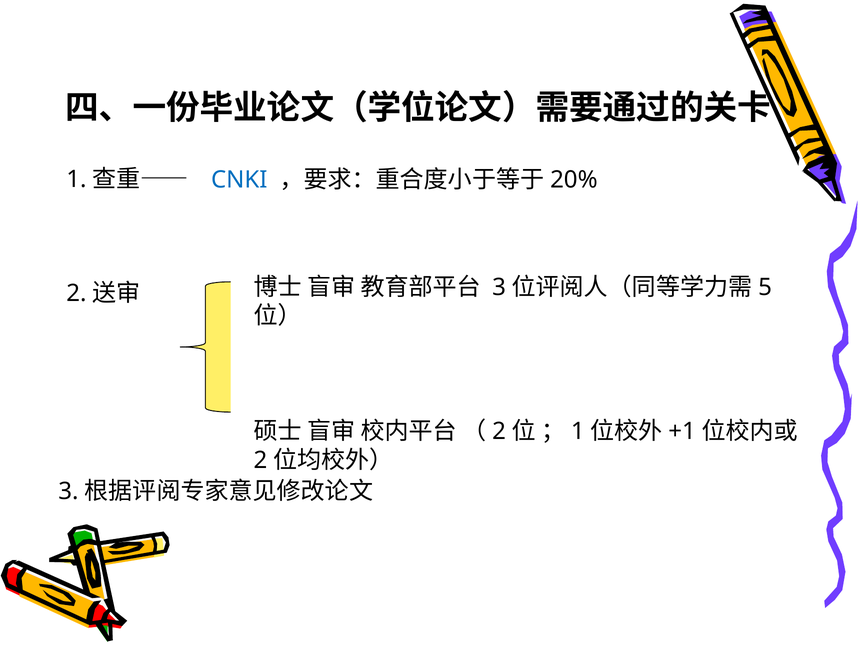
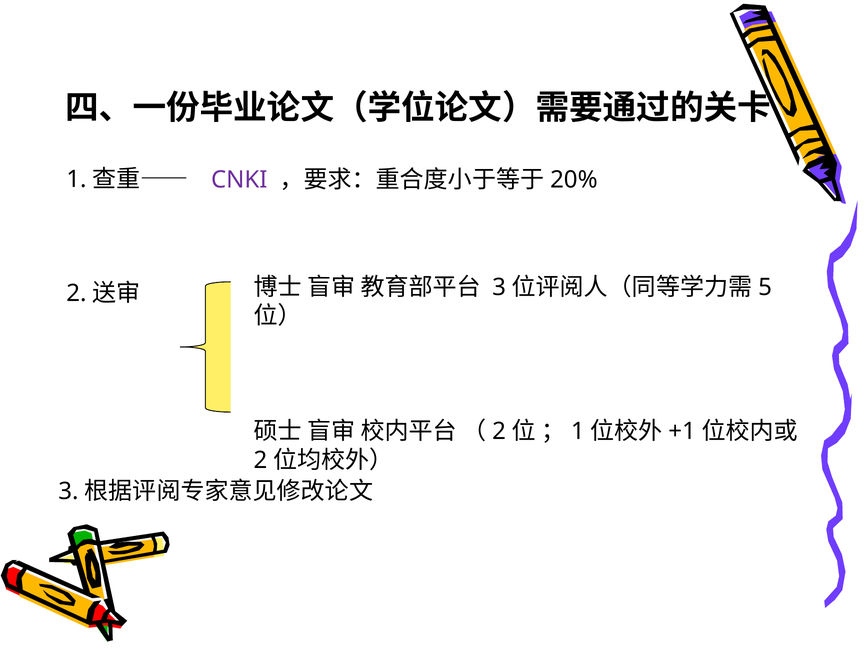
CNKI colour: blue -> purple (239, 180)
